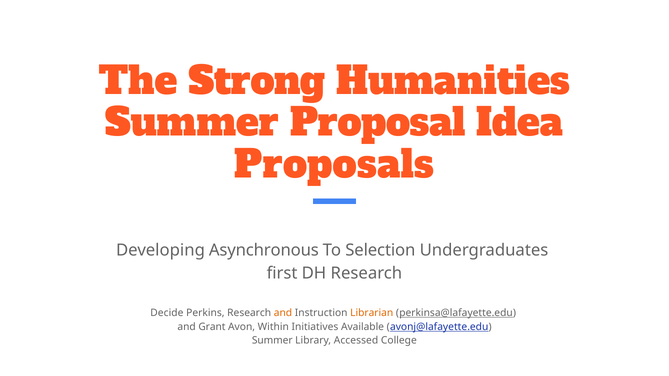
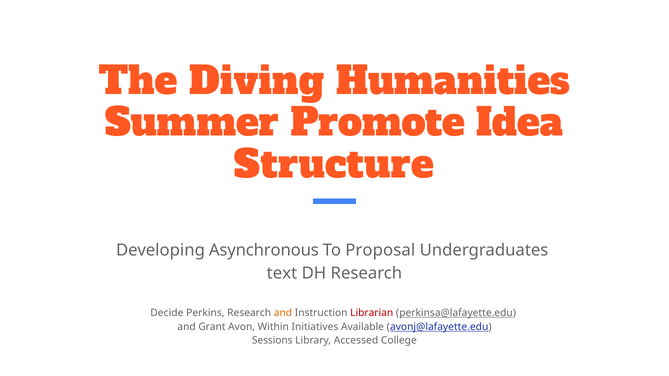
Strong: Strong -> Diving (257, 82)
Proposal: Proposal -> Promote (378, 123)
Proposals: Proposals -> Structure (334, 165)
Selection: Selection -> Proposal (380, 251)
first: first -> text (282, 273)
Librarian colour: orange -> red (372, 313)
Summer: Summer -> Sessions (272, 341)
